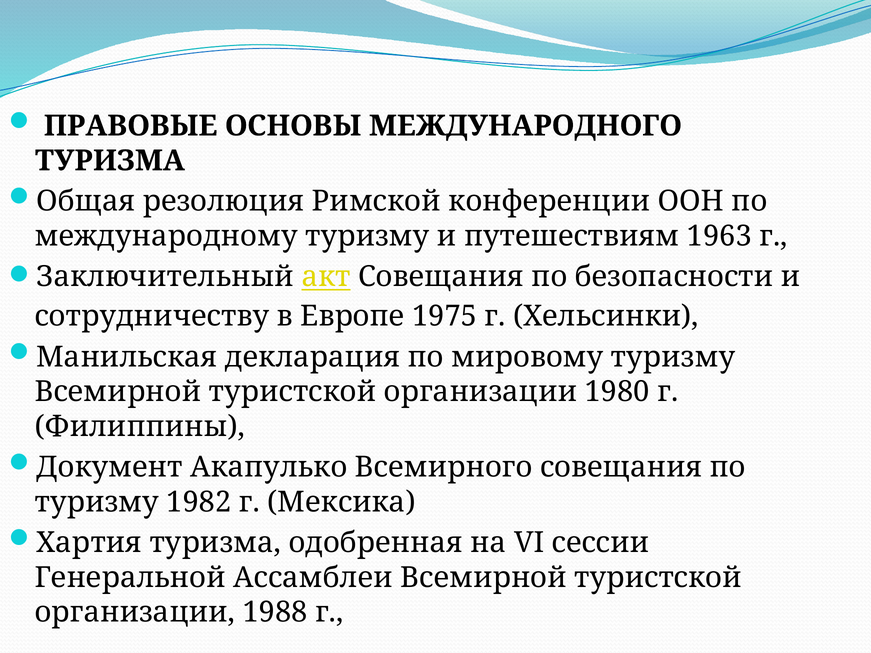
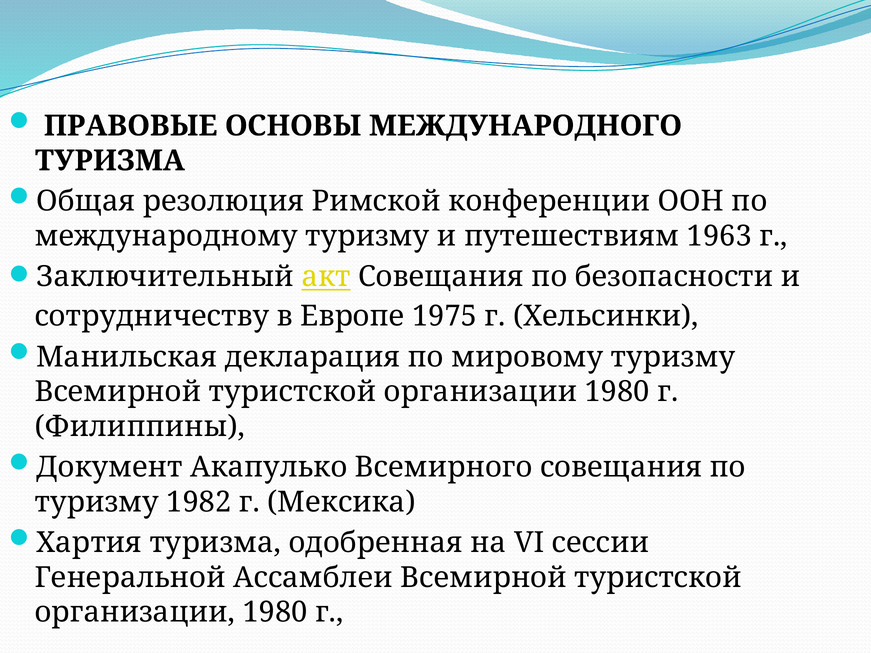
1988: 1988 -> 1980 (275, 613)
